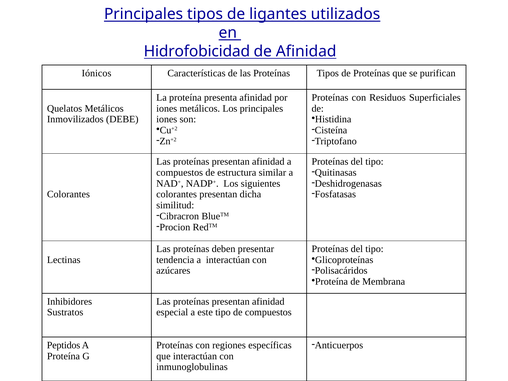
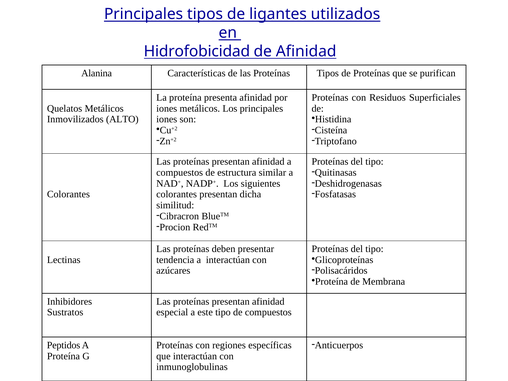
Iónicos: Iónicos -> Alanina (97, 73)
DEBE: DEBE -> ALTO (122, 119)
